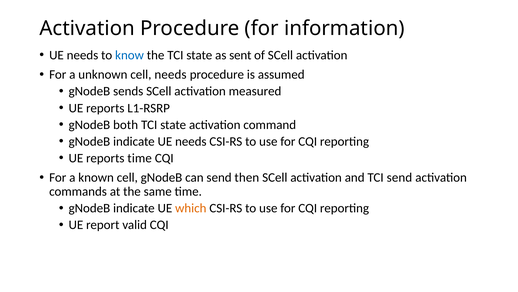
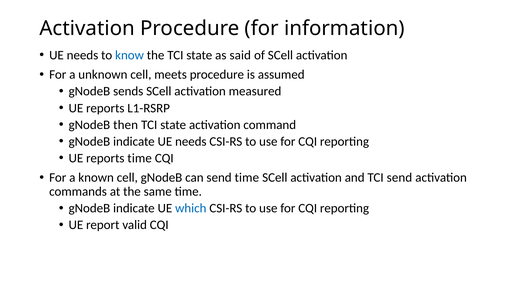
sent: sent -> said (240, 55)
cell needs: needs -> meets (171, 74)
both: both -> then (126, 124)
send then: then -> time (247, 177)
which colour: orange -> blue (191, 208)
